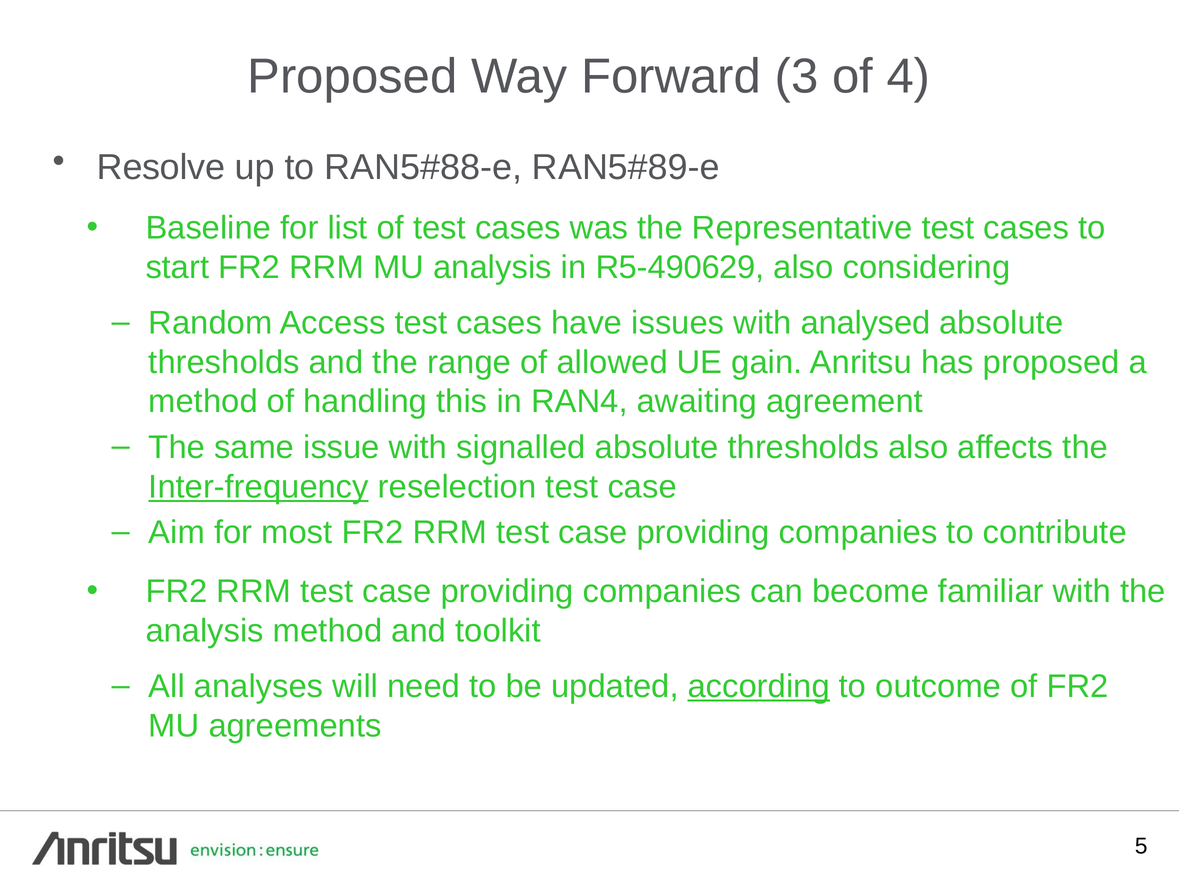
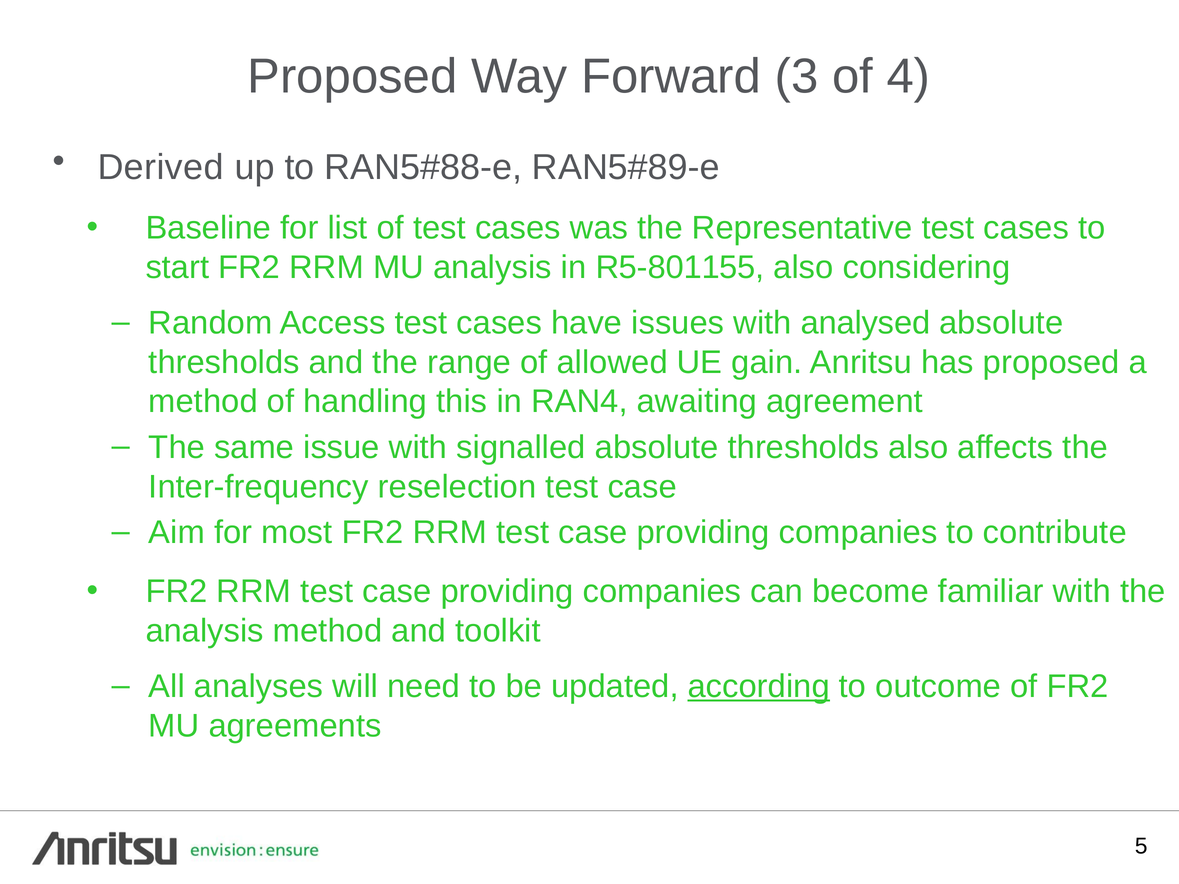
Resolve: Resolve -> Derived (161, 167)
R5-490629: R5-490629 -> R5-801155 (680, 267)
Inter-frequency underline: present -> none (259, 487)
